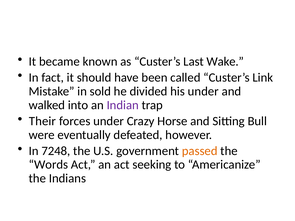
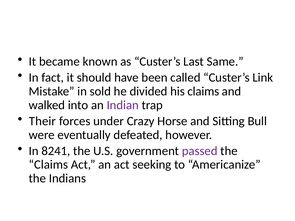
Wake: Wake -> Same (225, 62)
his under: under -> claims (203, 91)
7248: 7248 -> 8241 (56, 151)
passed colour: orange -> purple (200, 151)
Words: Words -> Claims (48, 165)
